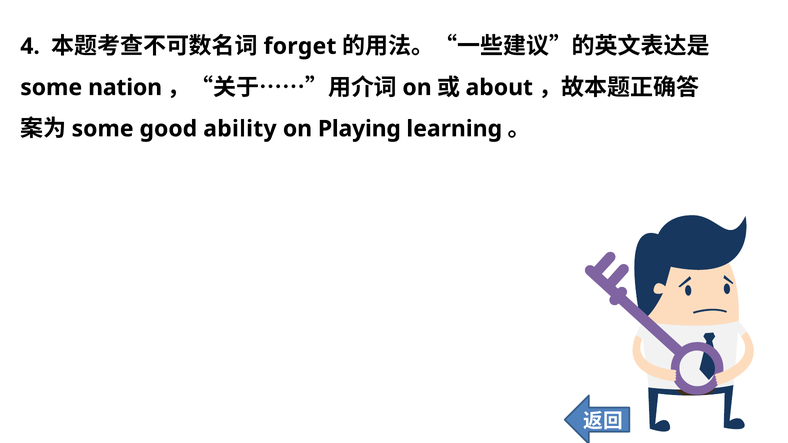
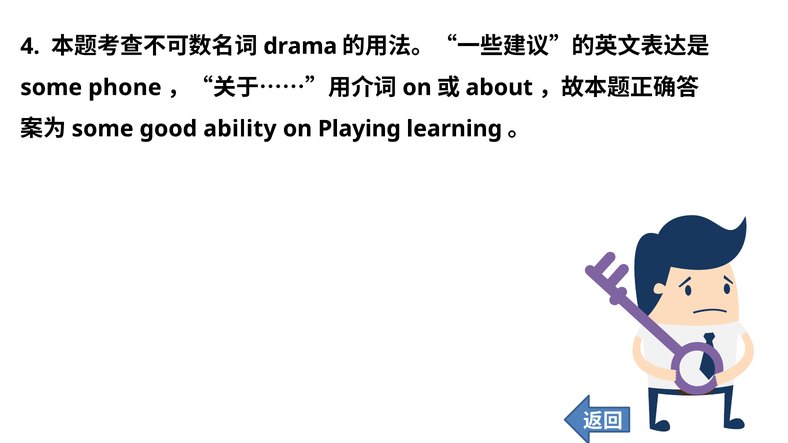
forget: forget -> drama (300, 46)
nation: nation -> phone (125, 88)
